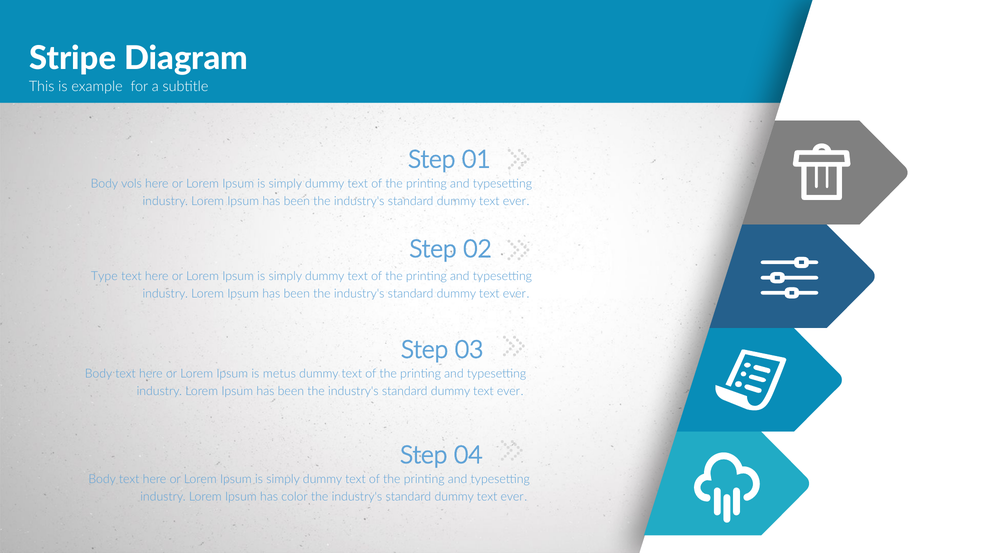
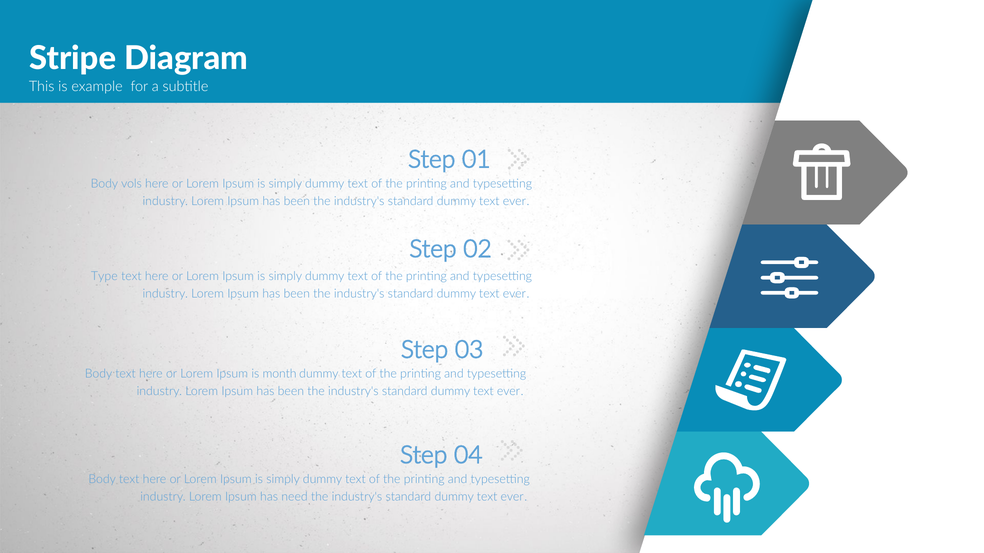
metus: metus -> month (280, 374)
color: color -> need (295, 497)
